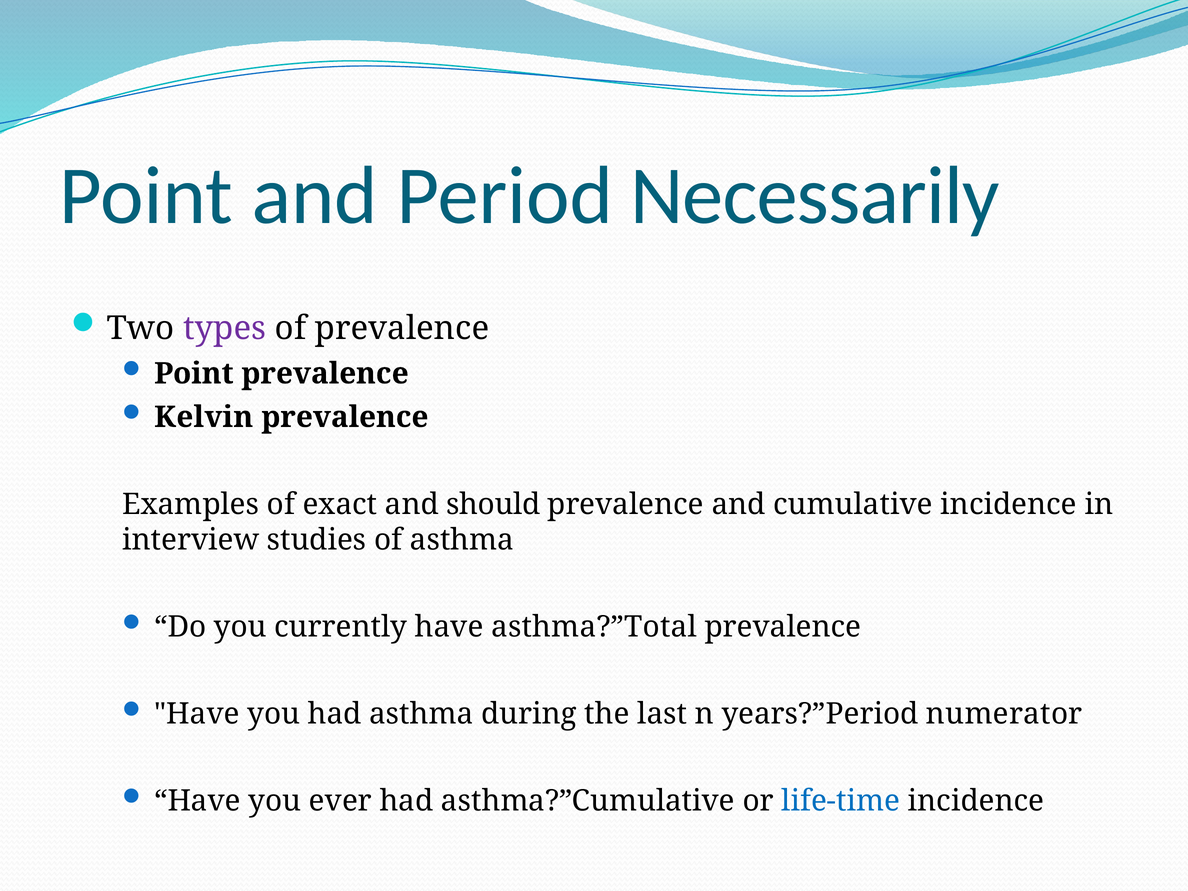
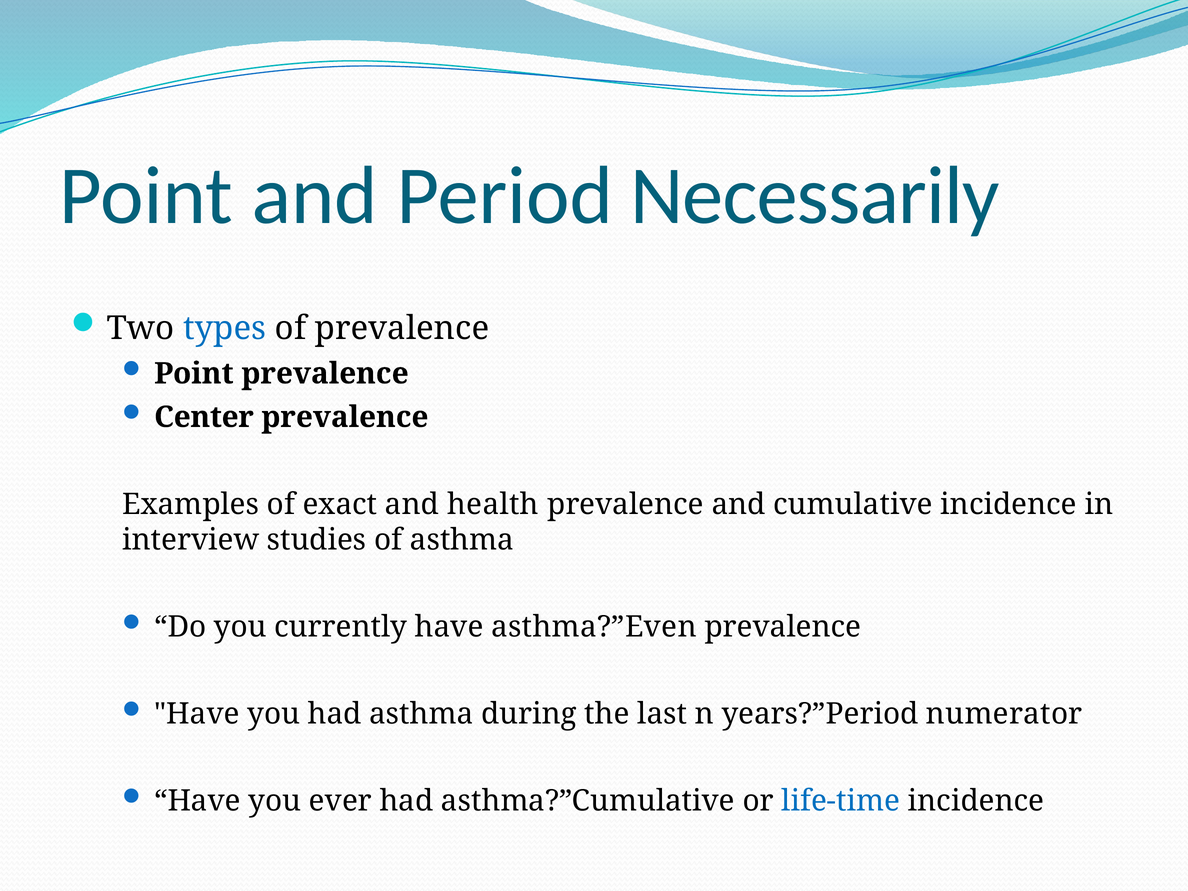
types colour: purple -> blue (225, 328)
Kelvin: Kelvin -> Center (204, 417)
should: should -> health (493, 504)
asthma?”Total: asthma?”Total -> asthma?”Even (594, 627)
